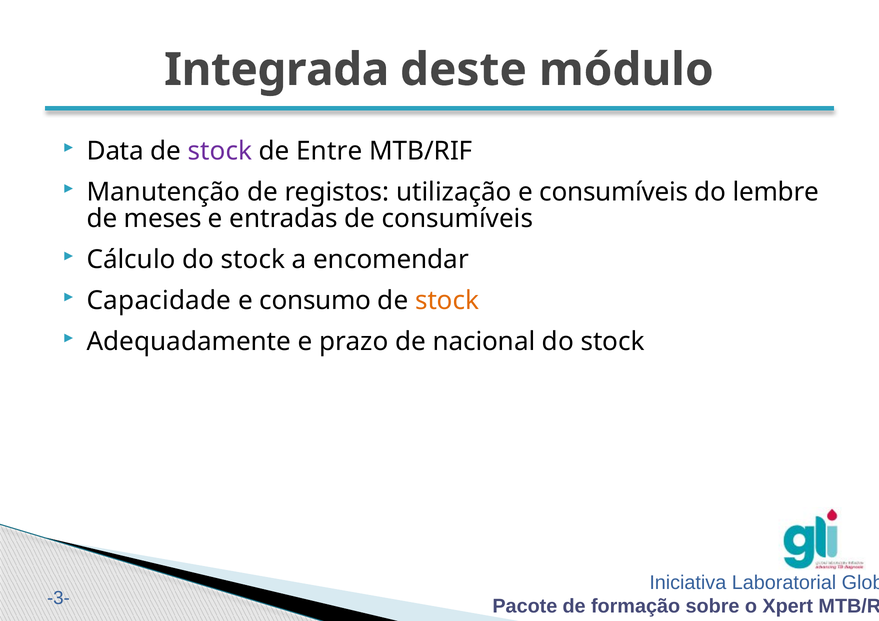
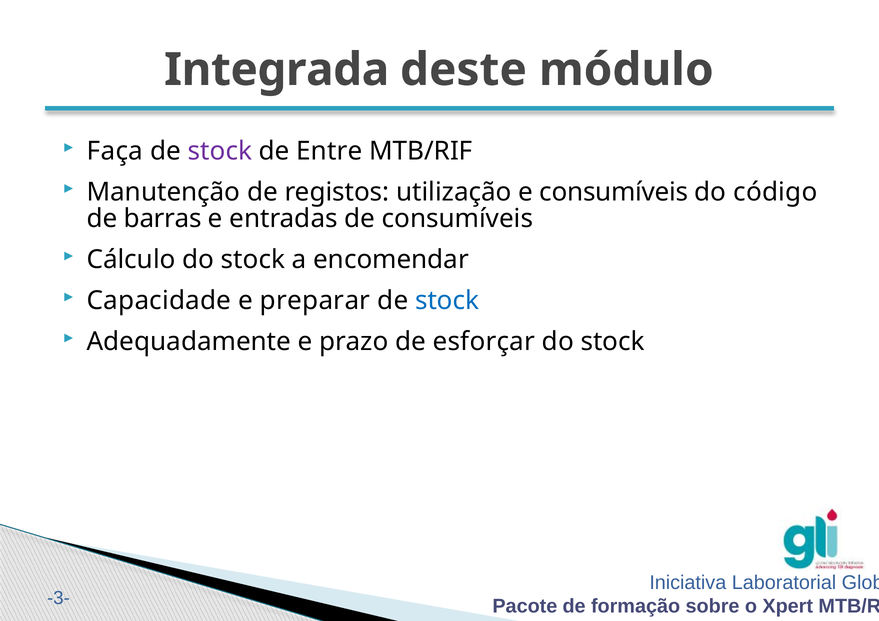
Data: Data -> Faça (115, 151)
lembre: lembre -> código (775, 192)
meses: meses -> barras (163, 219)
consumo: consumo -> preparar (315, 300)
stock colour: orange -> blue (447, 300)
nacional: nacional -> esforçar (484, 341)
